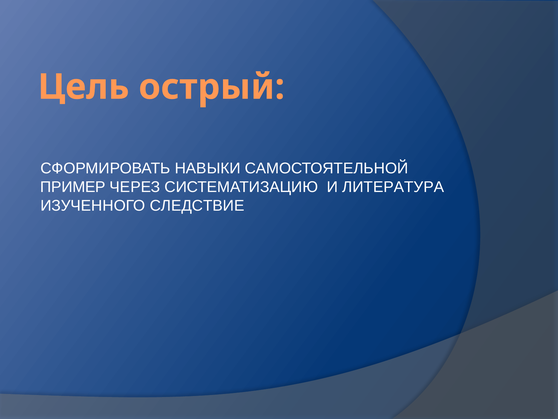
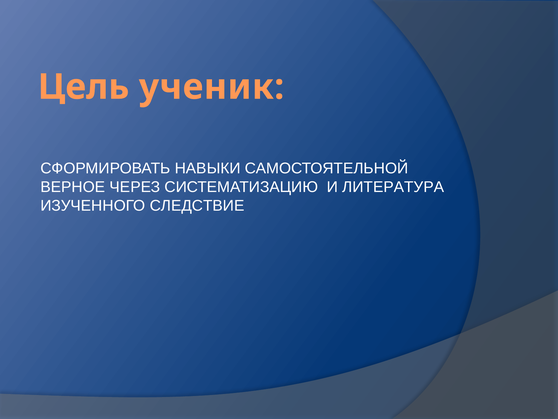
острый: острый -> ученик (212, 87)
ПРИМЕР: ПРИМЕР -> ВЕРНОЕ (73, 187)
